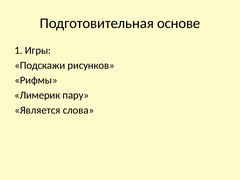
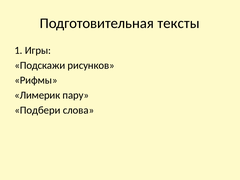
основе: основе -> тексты (179, 23)
Является: Является -> Подбери (37, 110)
